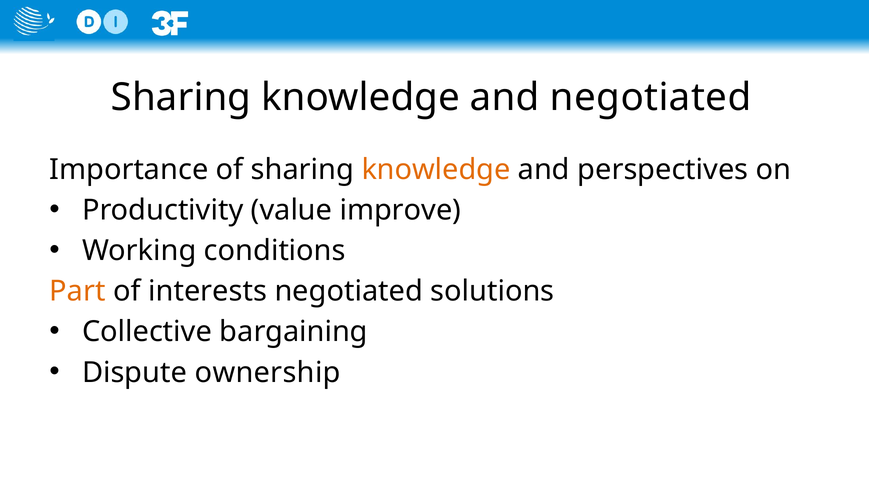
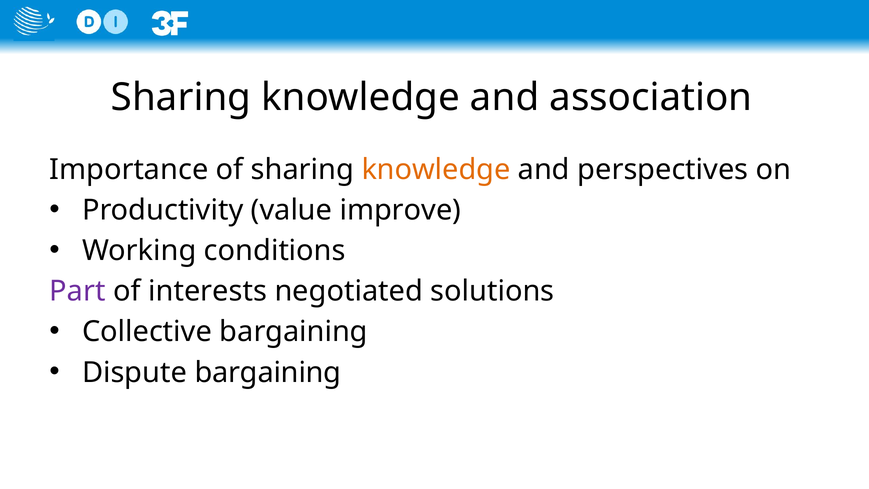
and negotiated: negotiated -> association (651, 98)
Part colour: orange -> purple (78, 291)
Dispute ownership: ownership -> bargaining (268, 372)
